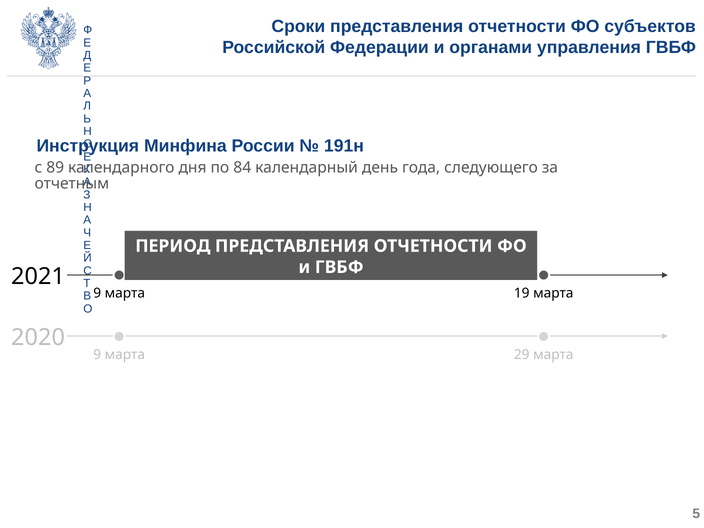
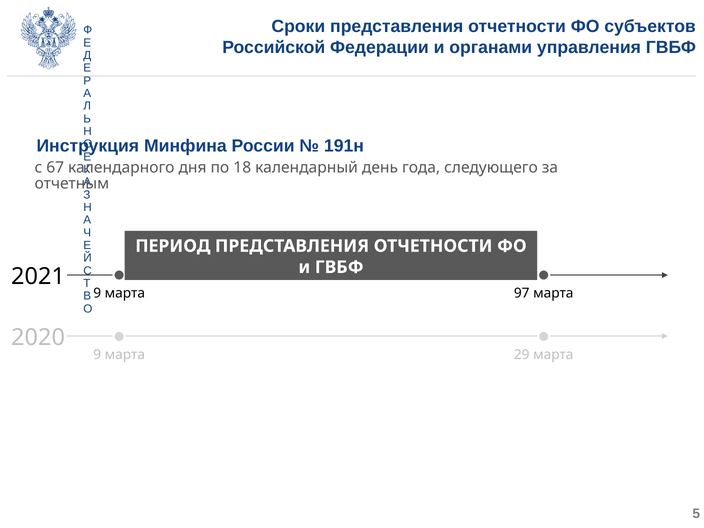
89: 89 -> 67 (55, 167)
84: 84 -> 18 (242, 167)
19: 19 -> 97 (522, 293)
